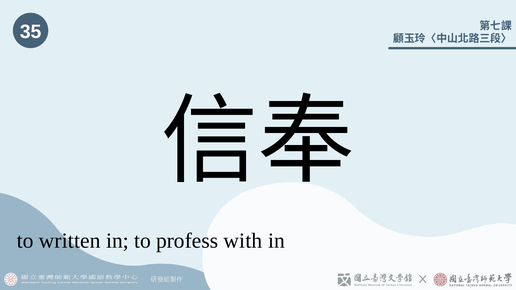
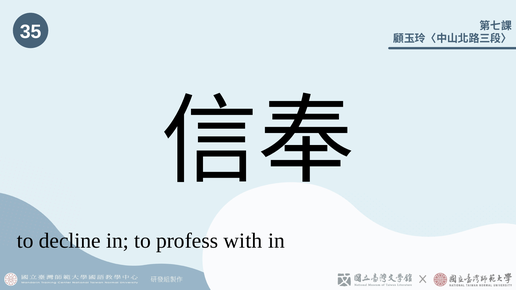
written: written -> decline (70, 241)
